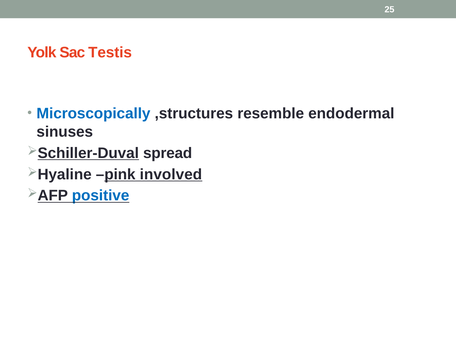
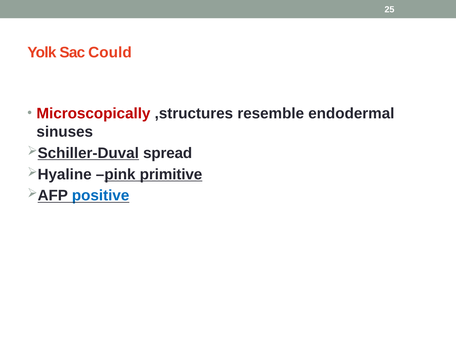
Testis: Testis -> Could (110, 52)
Microscopically colour: blue -> red (93, 114)
involved: involved -> primitive (171, 174)
